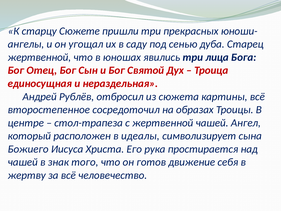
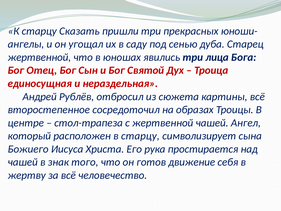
Сюжете: Сюжете -> Сказать (79, 31)
в идеалы: идеалы -> старцу (140, 136)
